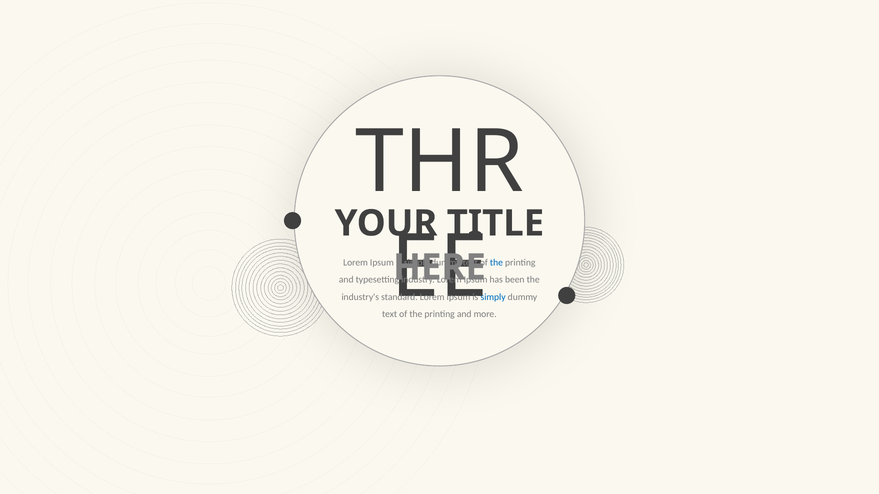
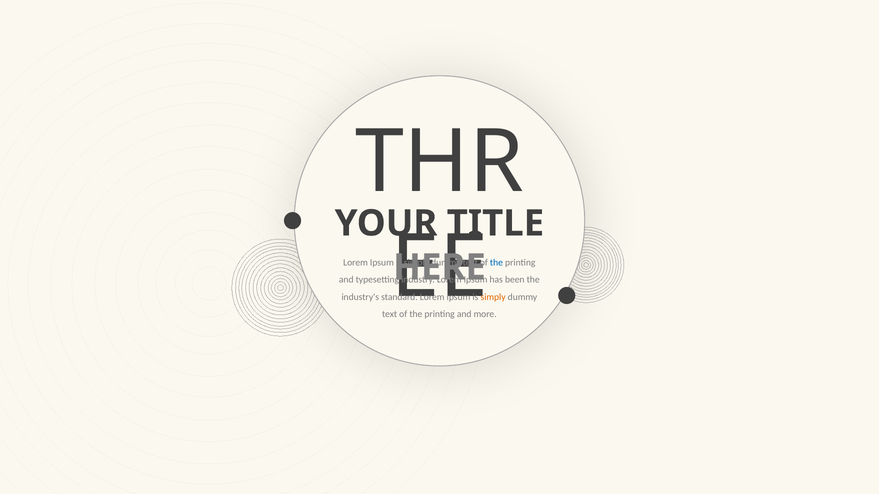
simply colour: blue -> orange (493, 297)
